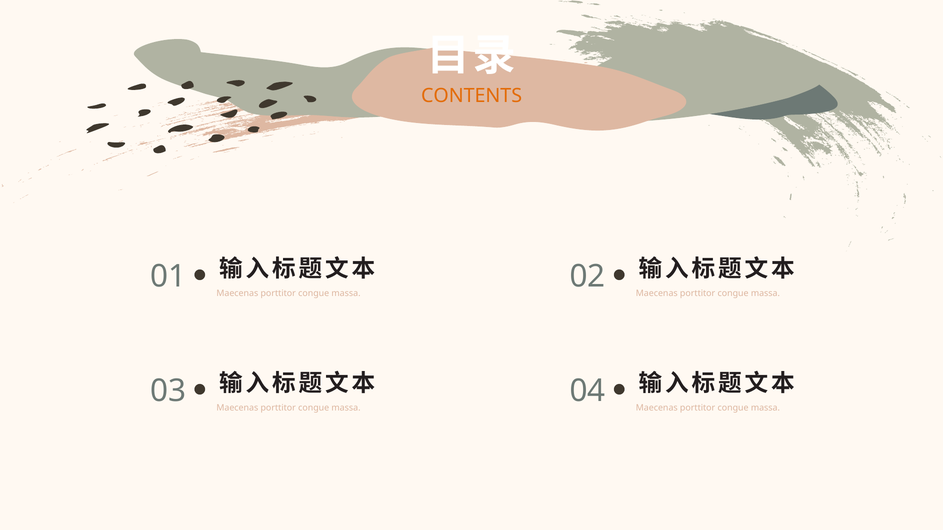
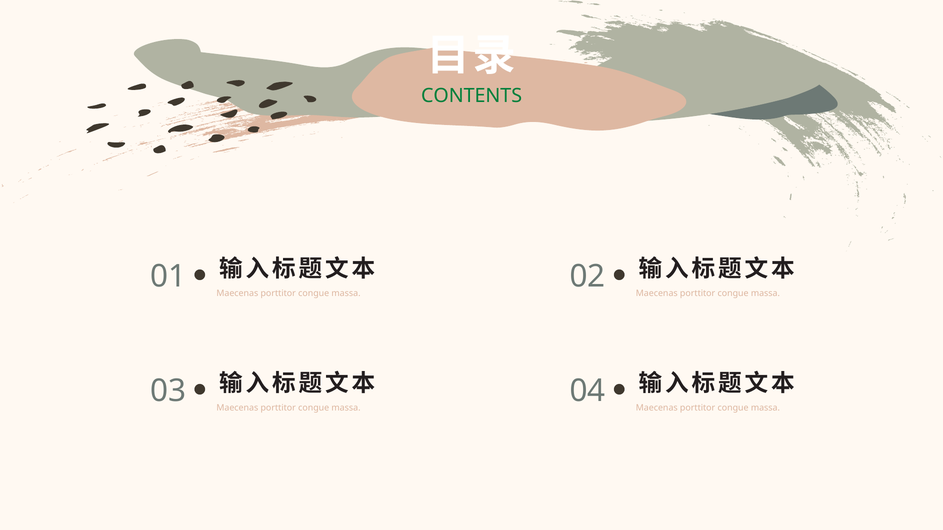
CONTENTS colour: orange -> green (472, 96)
